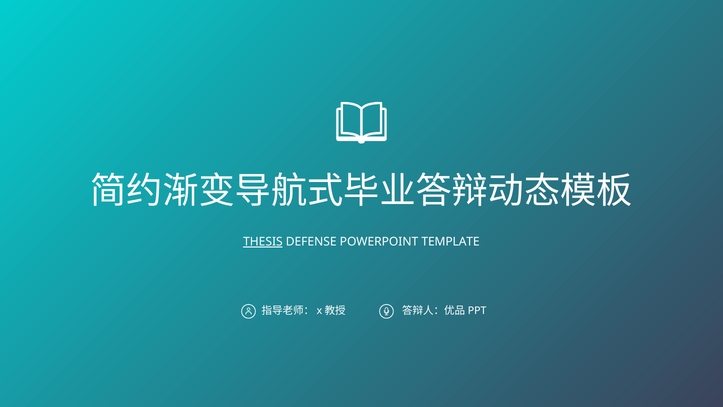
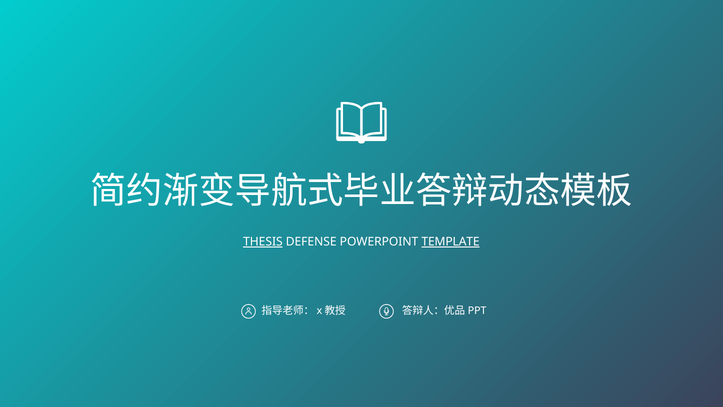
TEMPLATE underline: none -> present (451, 242)
